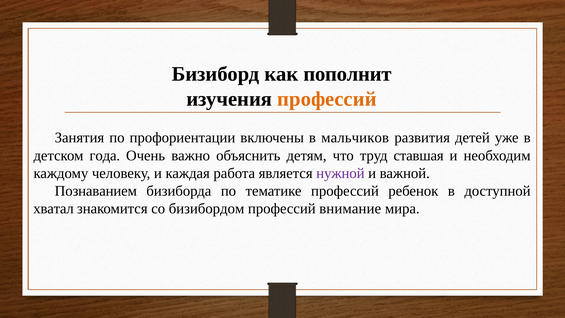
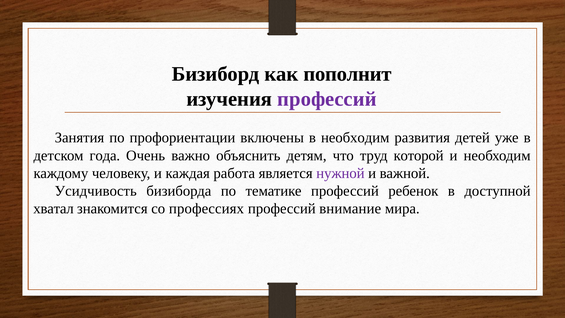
профессий colour: orange -> purple (327, 99)
в мальчиков: мальчиков -> необходим (355, 138)
ставшая: ставшая -> которой (419, 156)
Познаванием: Познаванием -> Усидчивость (96, 191)
бизибордом: бизибордом -> профессиях (206, 208)
